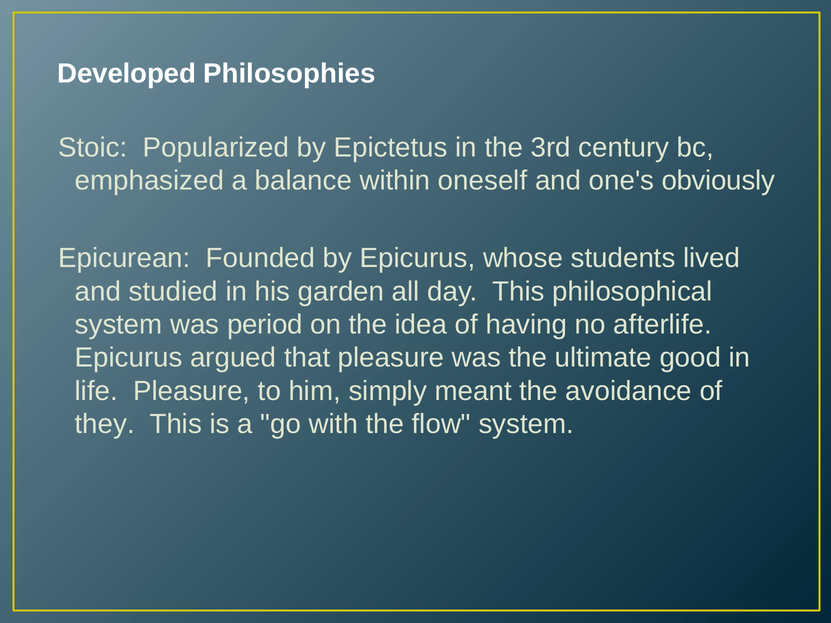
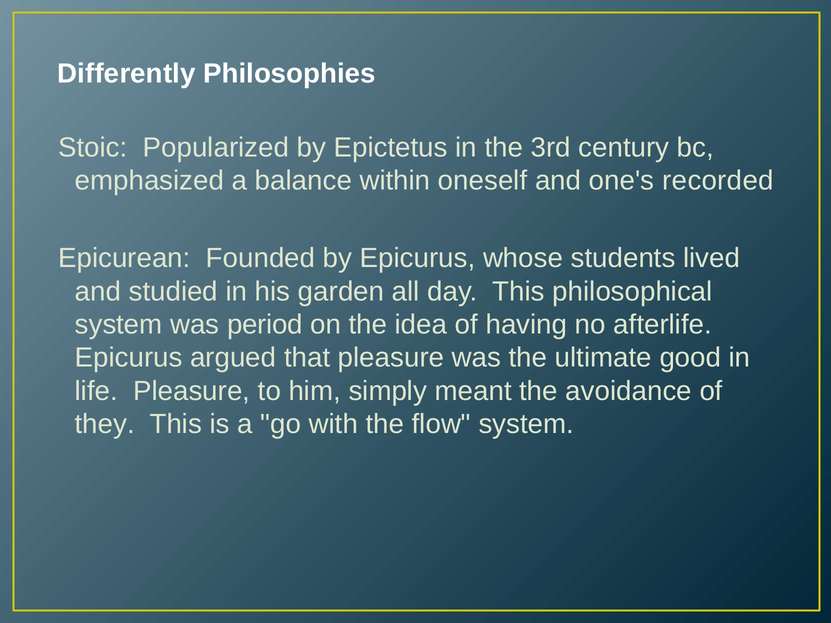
Developed: Developed -> Differently (126, 74)
obviously: obviously -> recorded (718, 181)
